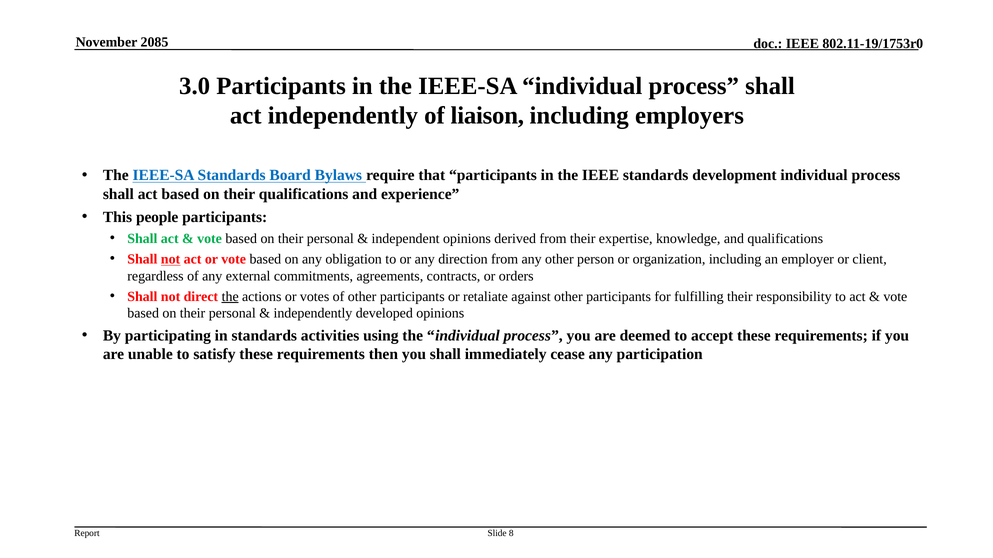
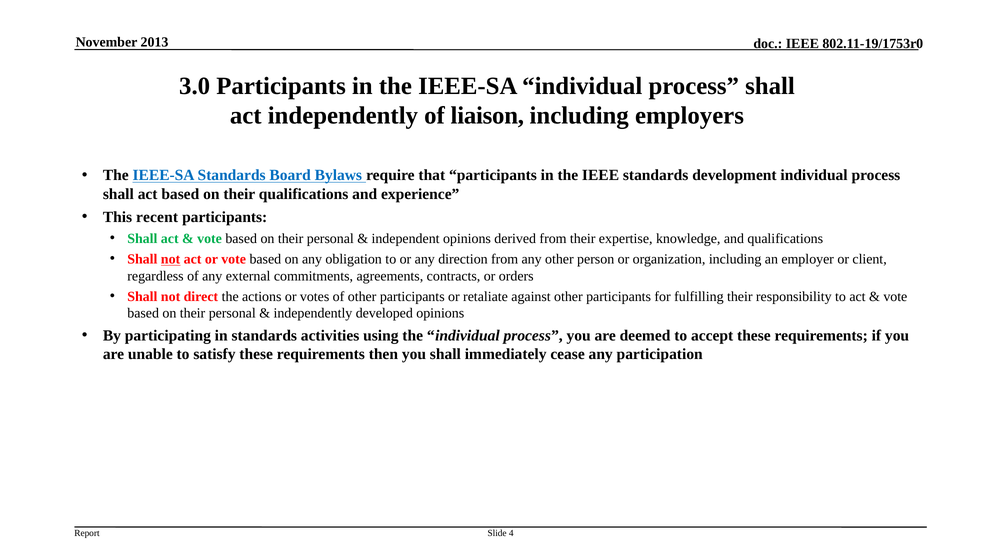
2085: 2085 -> 2013 (154, 42)
people: people -> recent (157, 217)
the underline: present -> none (230, 297)
8: 8 -> 4 (511, 534)
